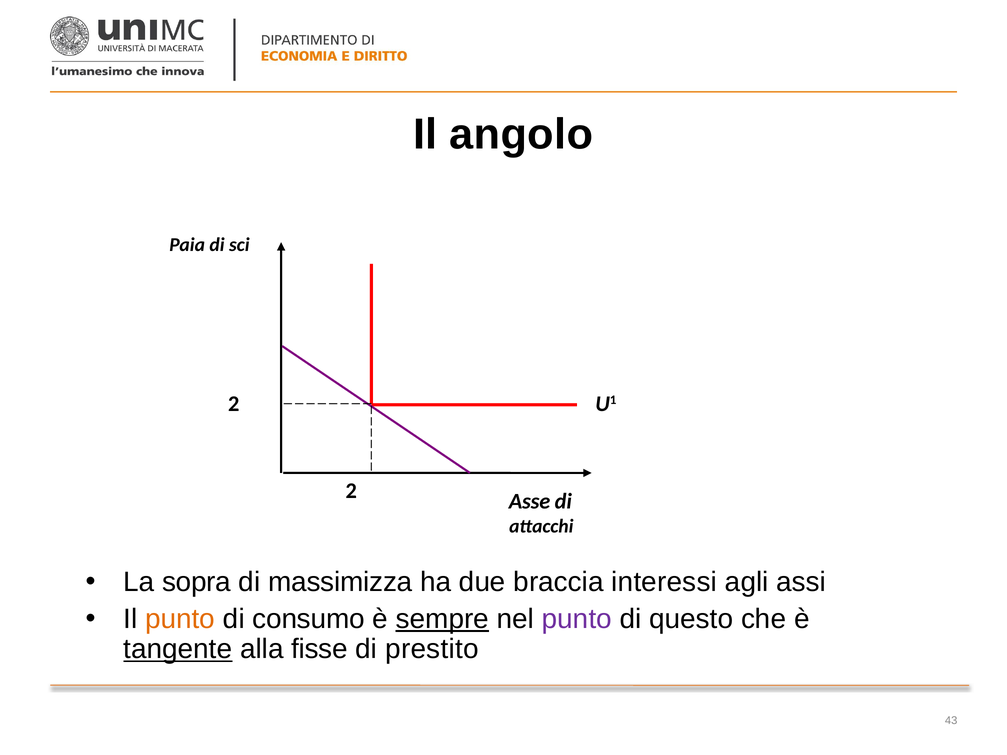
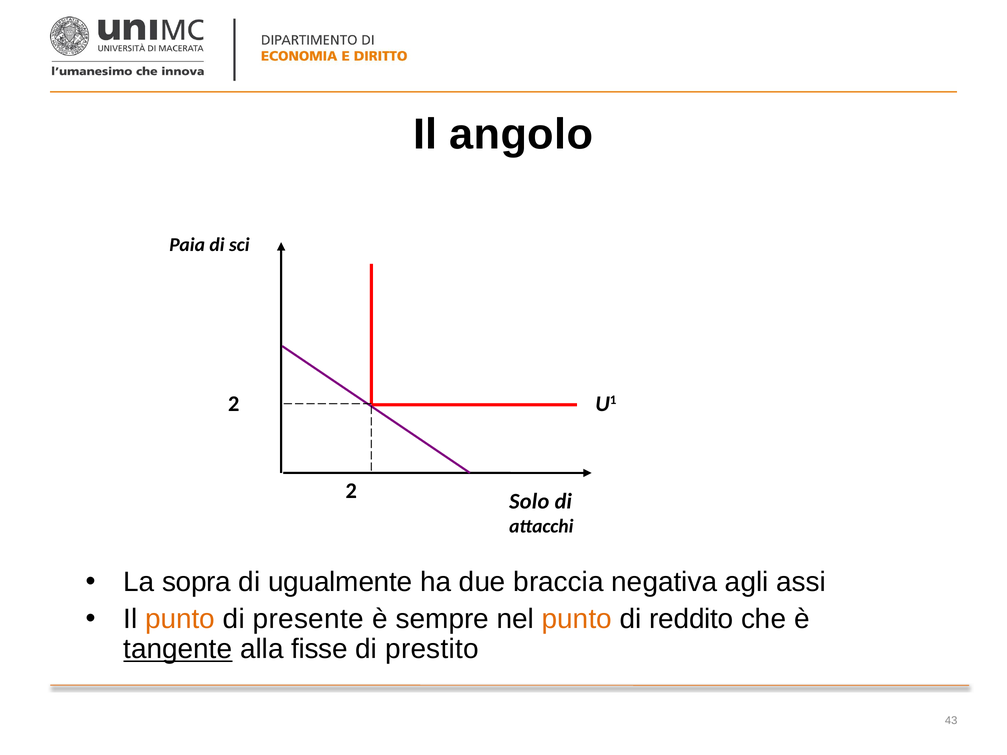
Asse: Asse -> Solo (529, 501)
massimizza: massimizza -> ugualmente (340, 582)
interessi: interessi -> negativa (664, 582)
consumo: consumo -> presente (308, 619)
sempre underline: present -> none (442, 619)
punto colour: purple -> orange (577, 619)
questo: questo -> reddito (691, 619)
